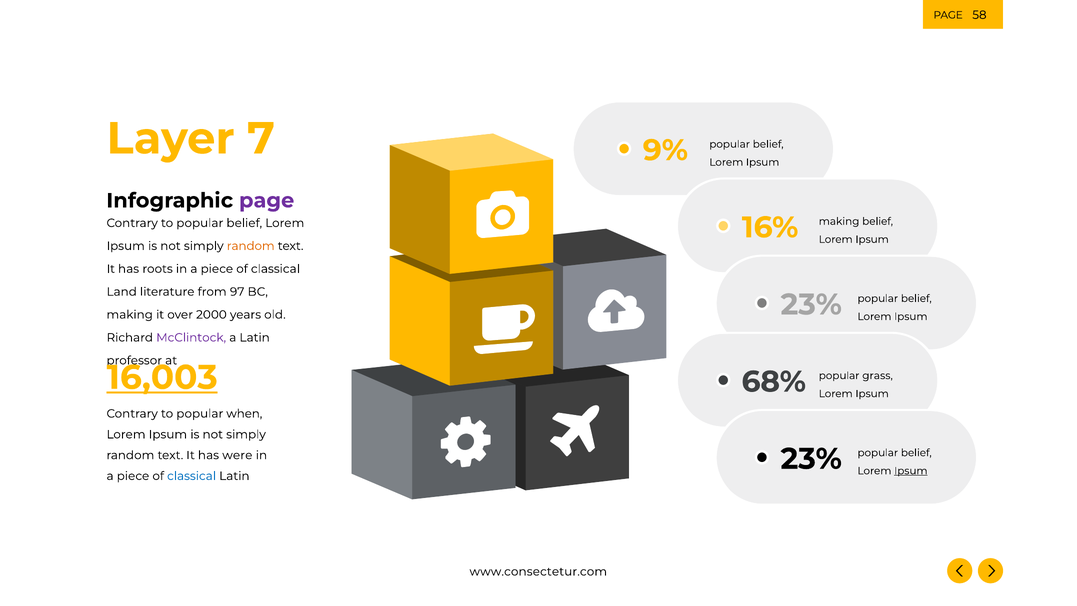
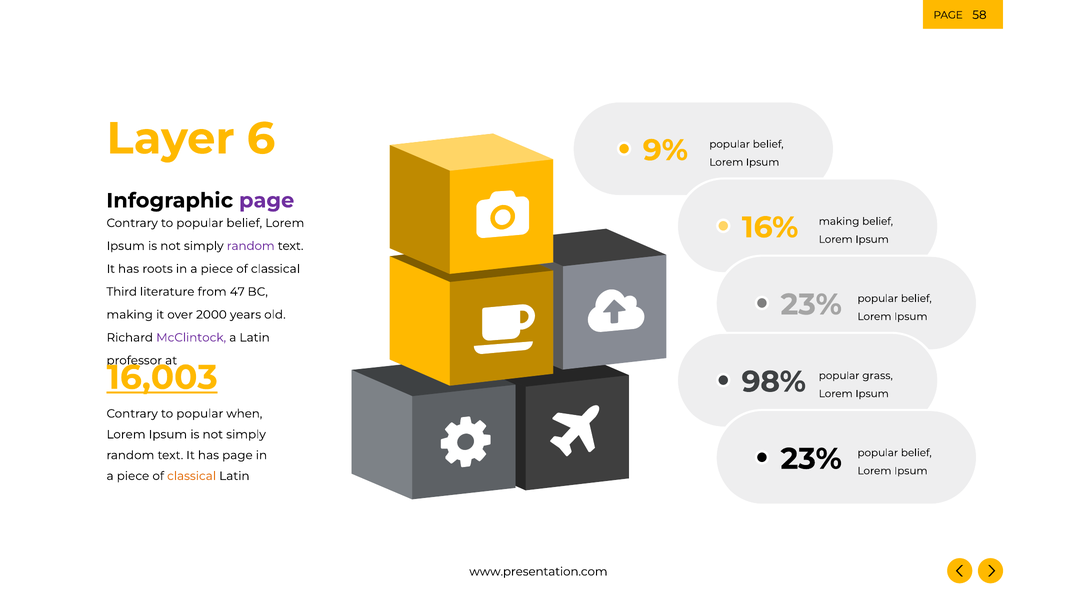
7: 7 -> 6 (261, 139)
random colour: orange -> purple (251, 246)
Land: Land -> Third (122, 292)
97: 97 -> 47 (237, 292)
68%: 68% -> 98% (774, 382)
has were: were -> page (237, 455)
Ipsum underline: present -> none (911, 471)
classical colour: blue -> orange (192, 476)
www.consectetur.com: www.consectetur.com -> www.presentation.com (538, 571)
